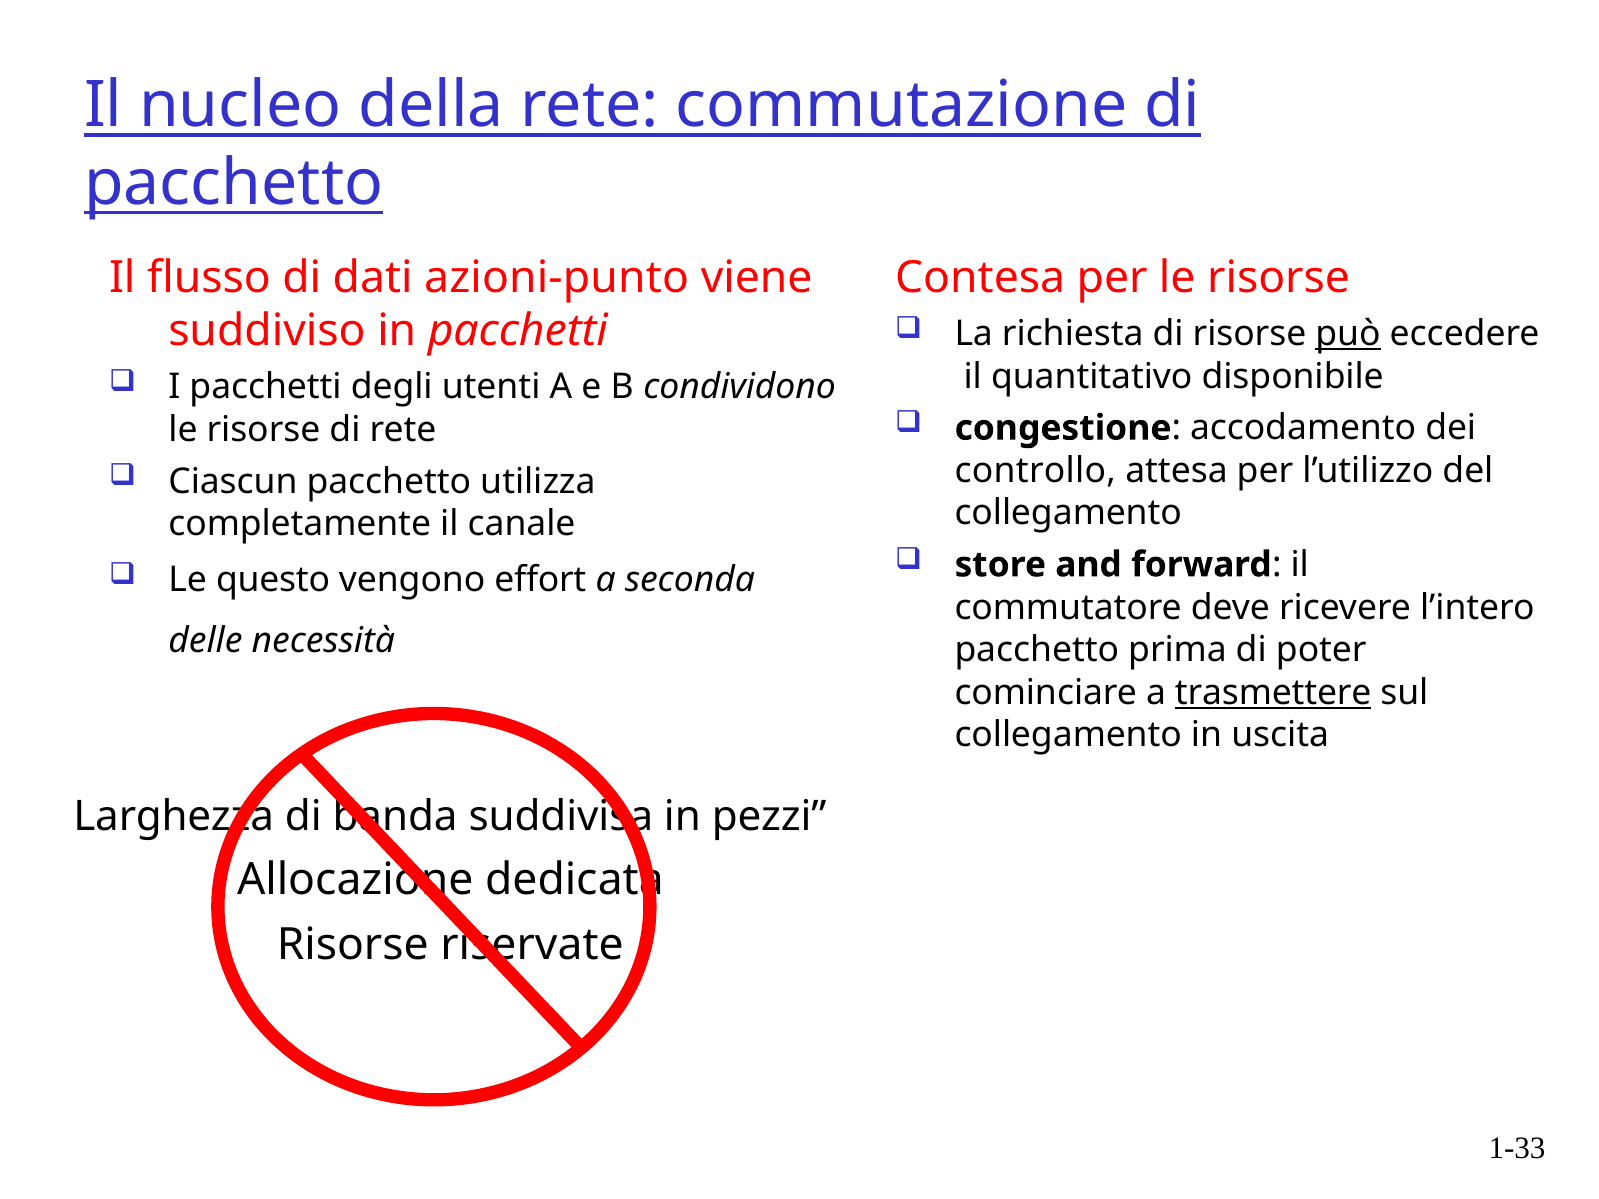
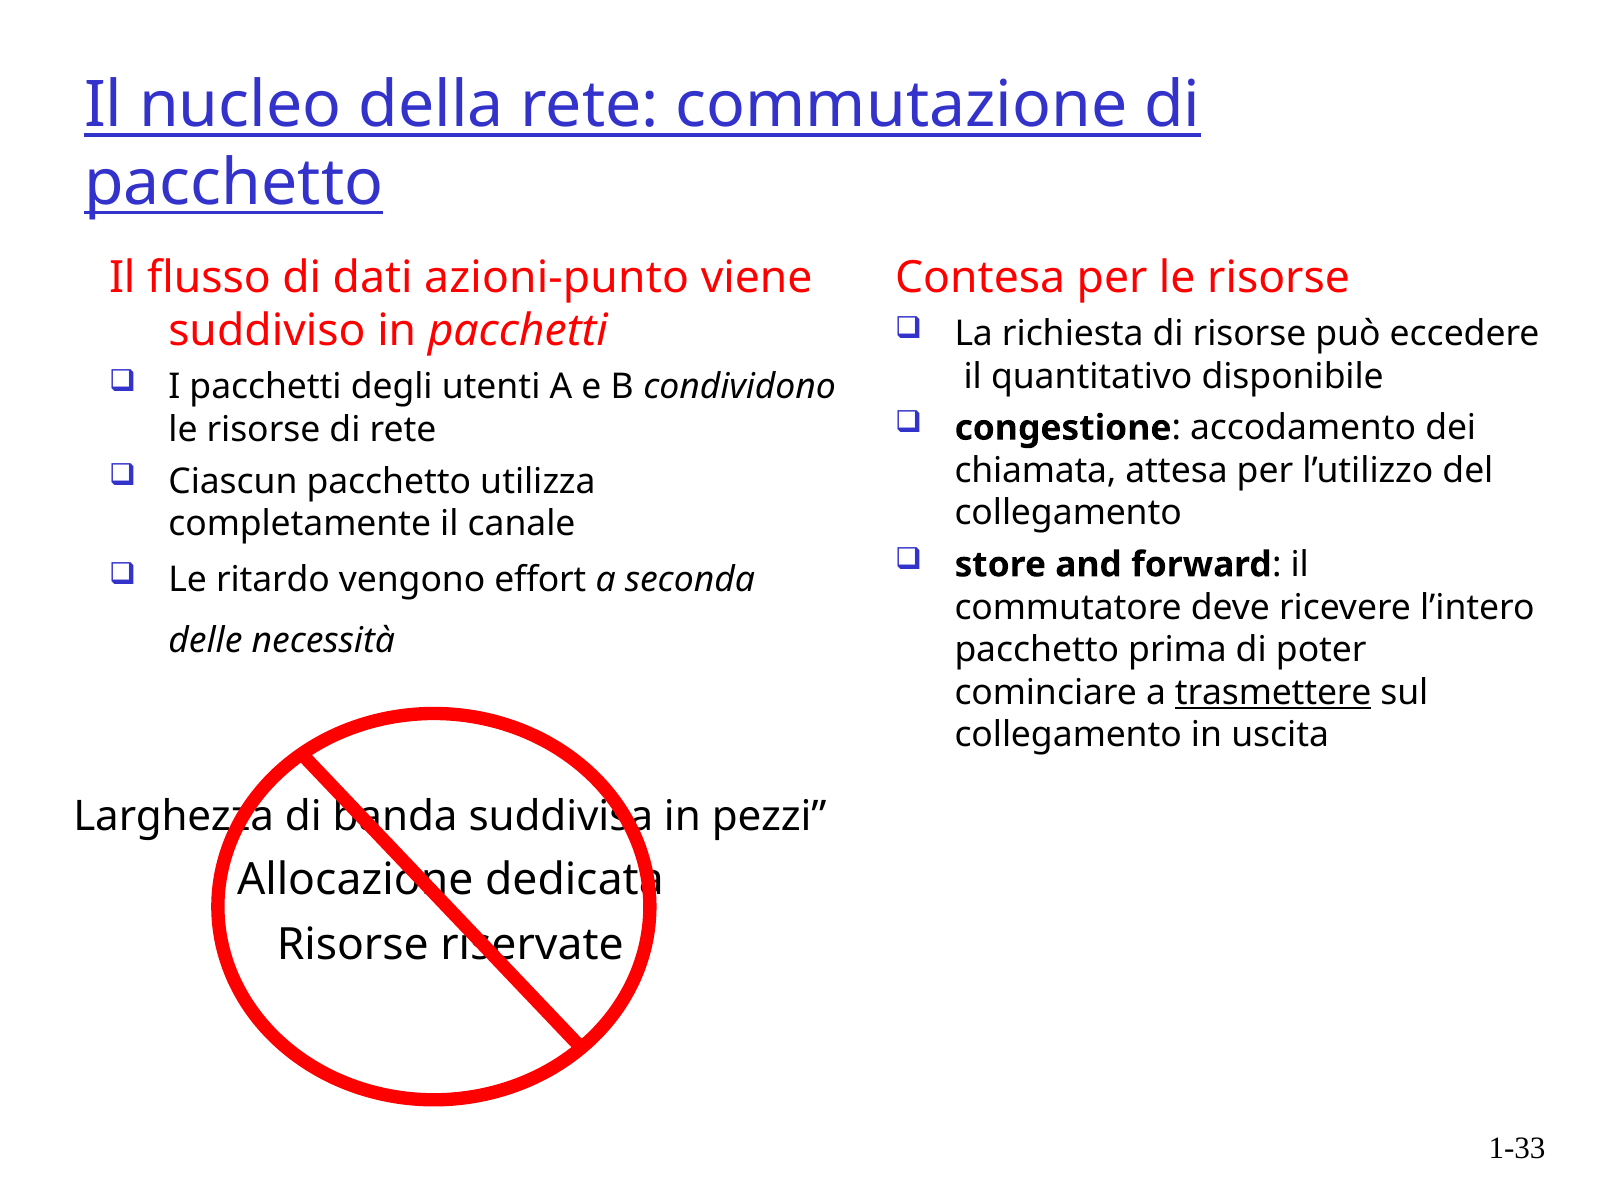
può underline: present -> none (1348, 334)
controllo: controllo -> chiamata (1035, 471)
questo: questo -> ritardo (273, 580)
